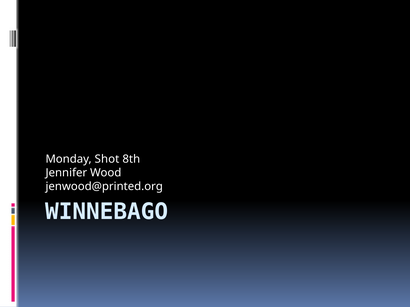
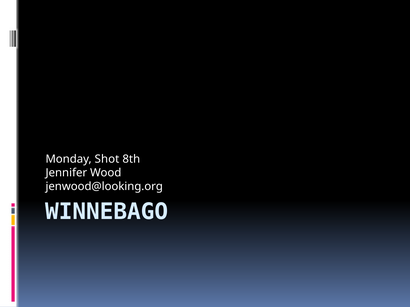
jenwood@printed.org: jenwood@printed.org -> jenwood@looking.org (104, 187)
